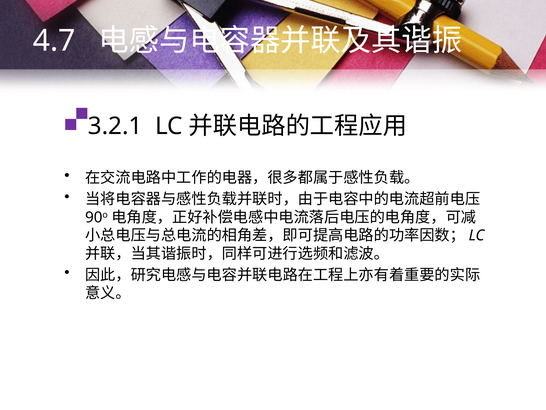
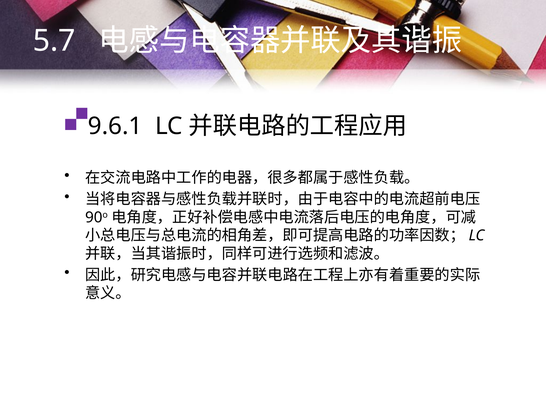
4.7: 4.7 -> 5.7 (54, 41)
3.2.1: 3.2.1 -> 9.6.1 (115, 126)
